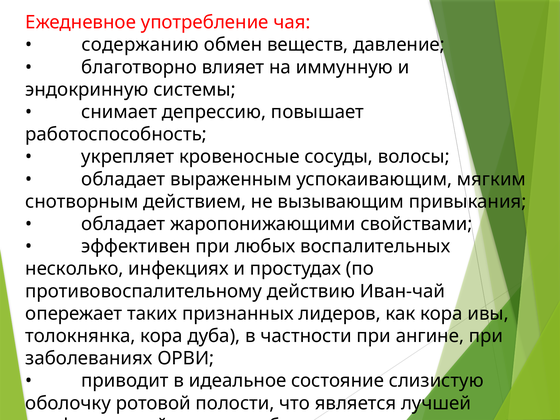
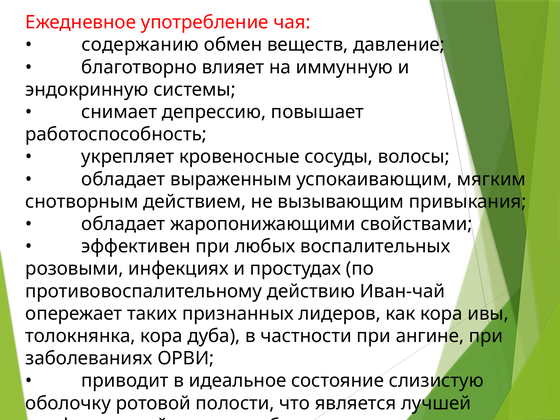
несколько: несколько -> розовыми (74, 269)
